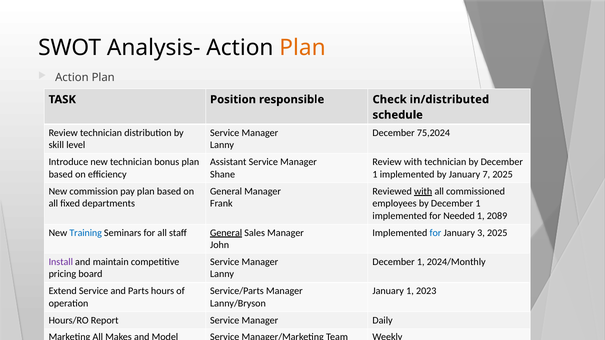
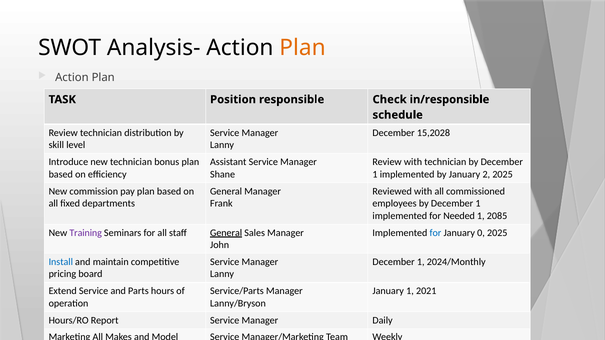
in/distributed: in/distributed -> in/responsible (450, 100)
75,2024: 75,2024 -> 15,2028 (433, 133)
7: 7 -> 2 (486, 174)
with underline: present -> none (423, 191)
2089: 2089 -> 2085 (497, 216)
Training colour: blue -> purple (86, 233)
3: 3 -> 0 (481, 233)
Install colour: purple -> blue (61, 262)
2023: 2023 -> 2021 (426, 291)
